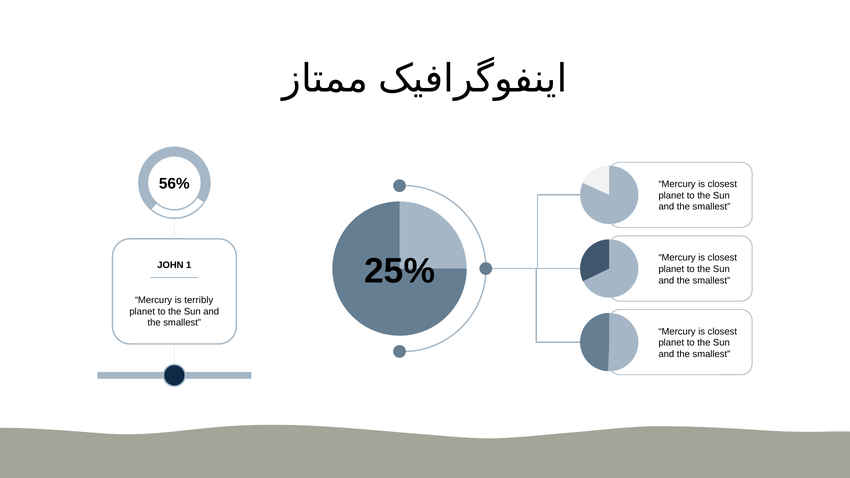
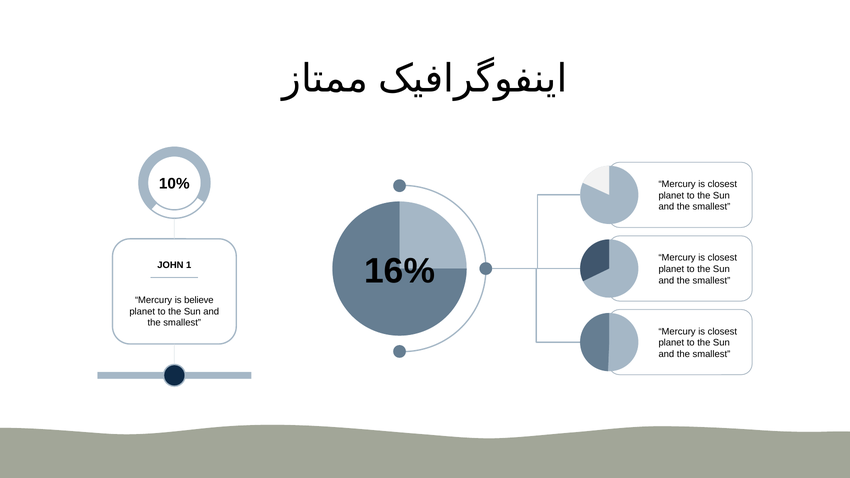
56%: 56% -> 10% (174, 184)
25%: 25% -> 16% (400, 271)
terribly: terribly -> believe (199, 300)
